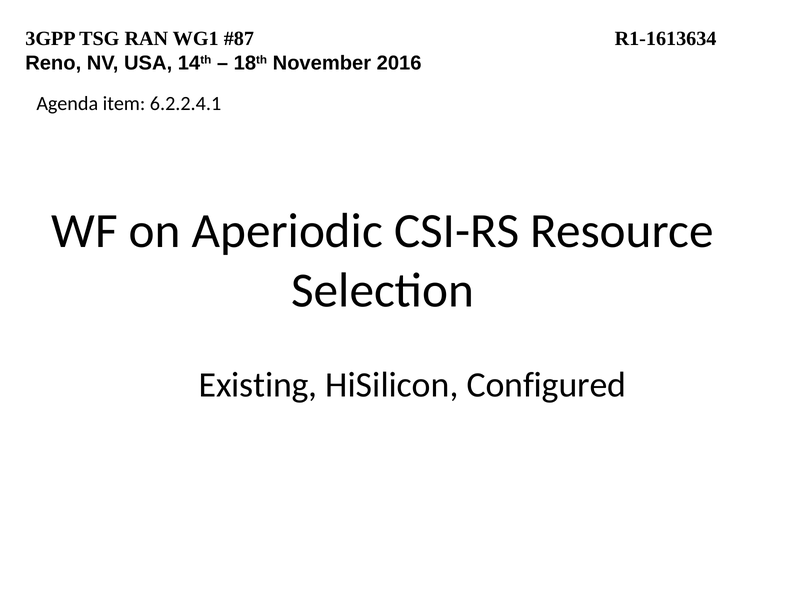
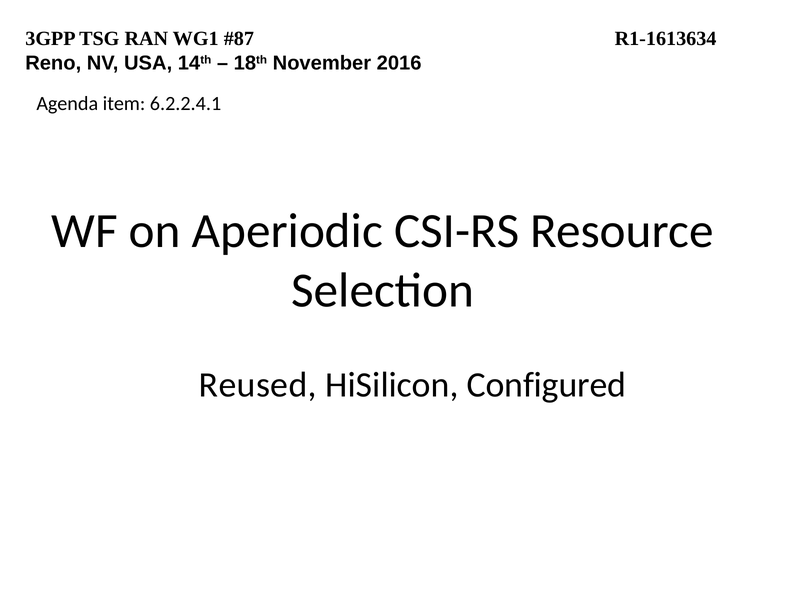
Existing: Existing -> Reused (258, 385)
